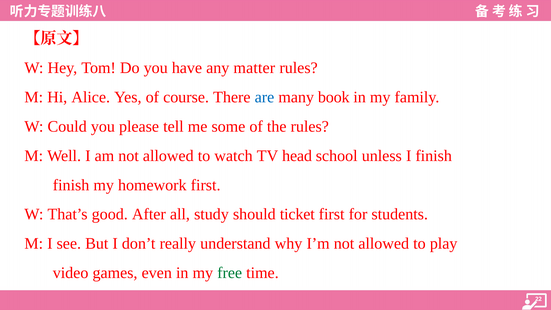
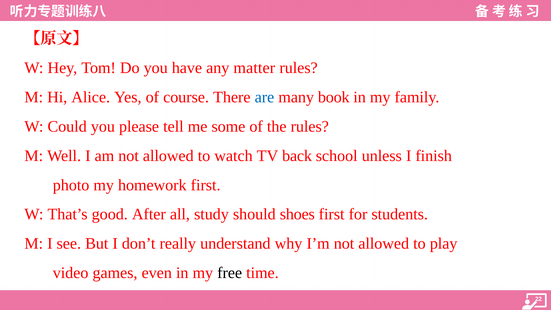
head: head -> back (297, 156)
finish: finish -> photo (71, 185)
ticket: ticket -> shoes (297, 214)
free colour: green -> black (230, 273)
